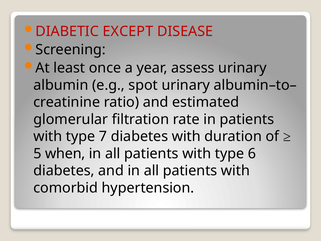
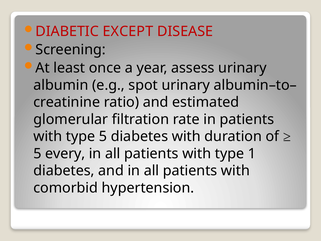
type 7: 7 -> 5 (103, 136)
when: when -> every (65, 153)
6: 6 -> 1 (252, 153)
